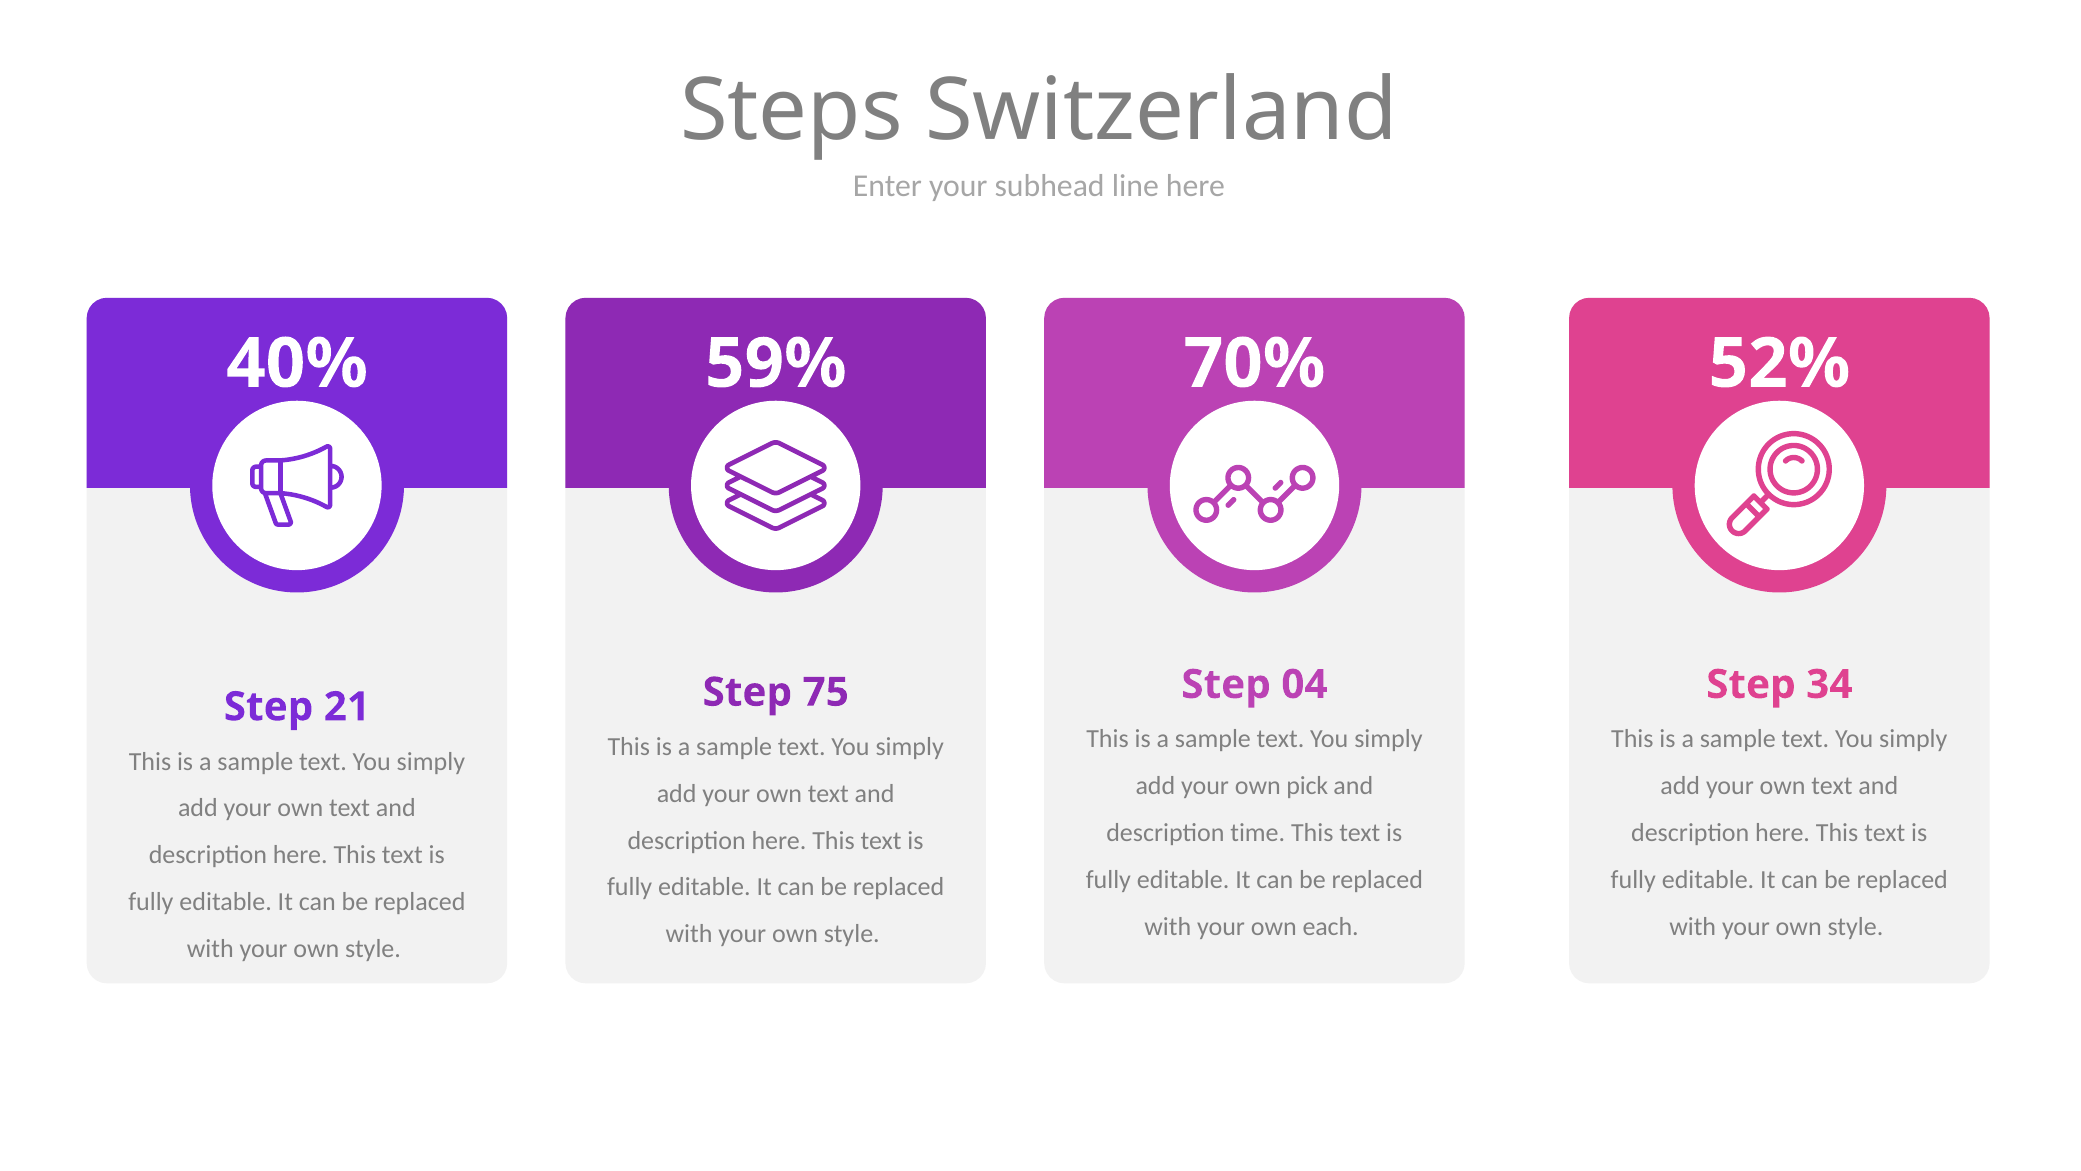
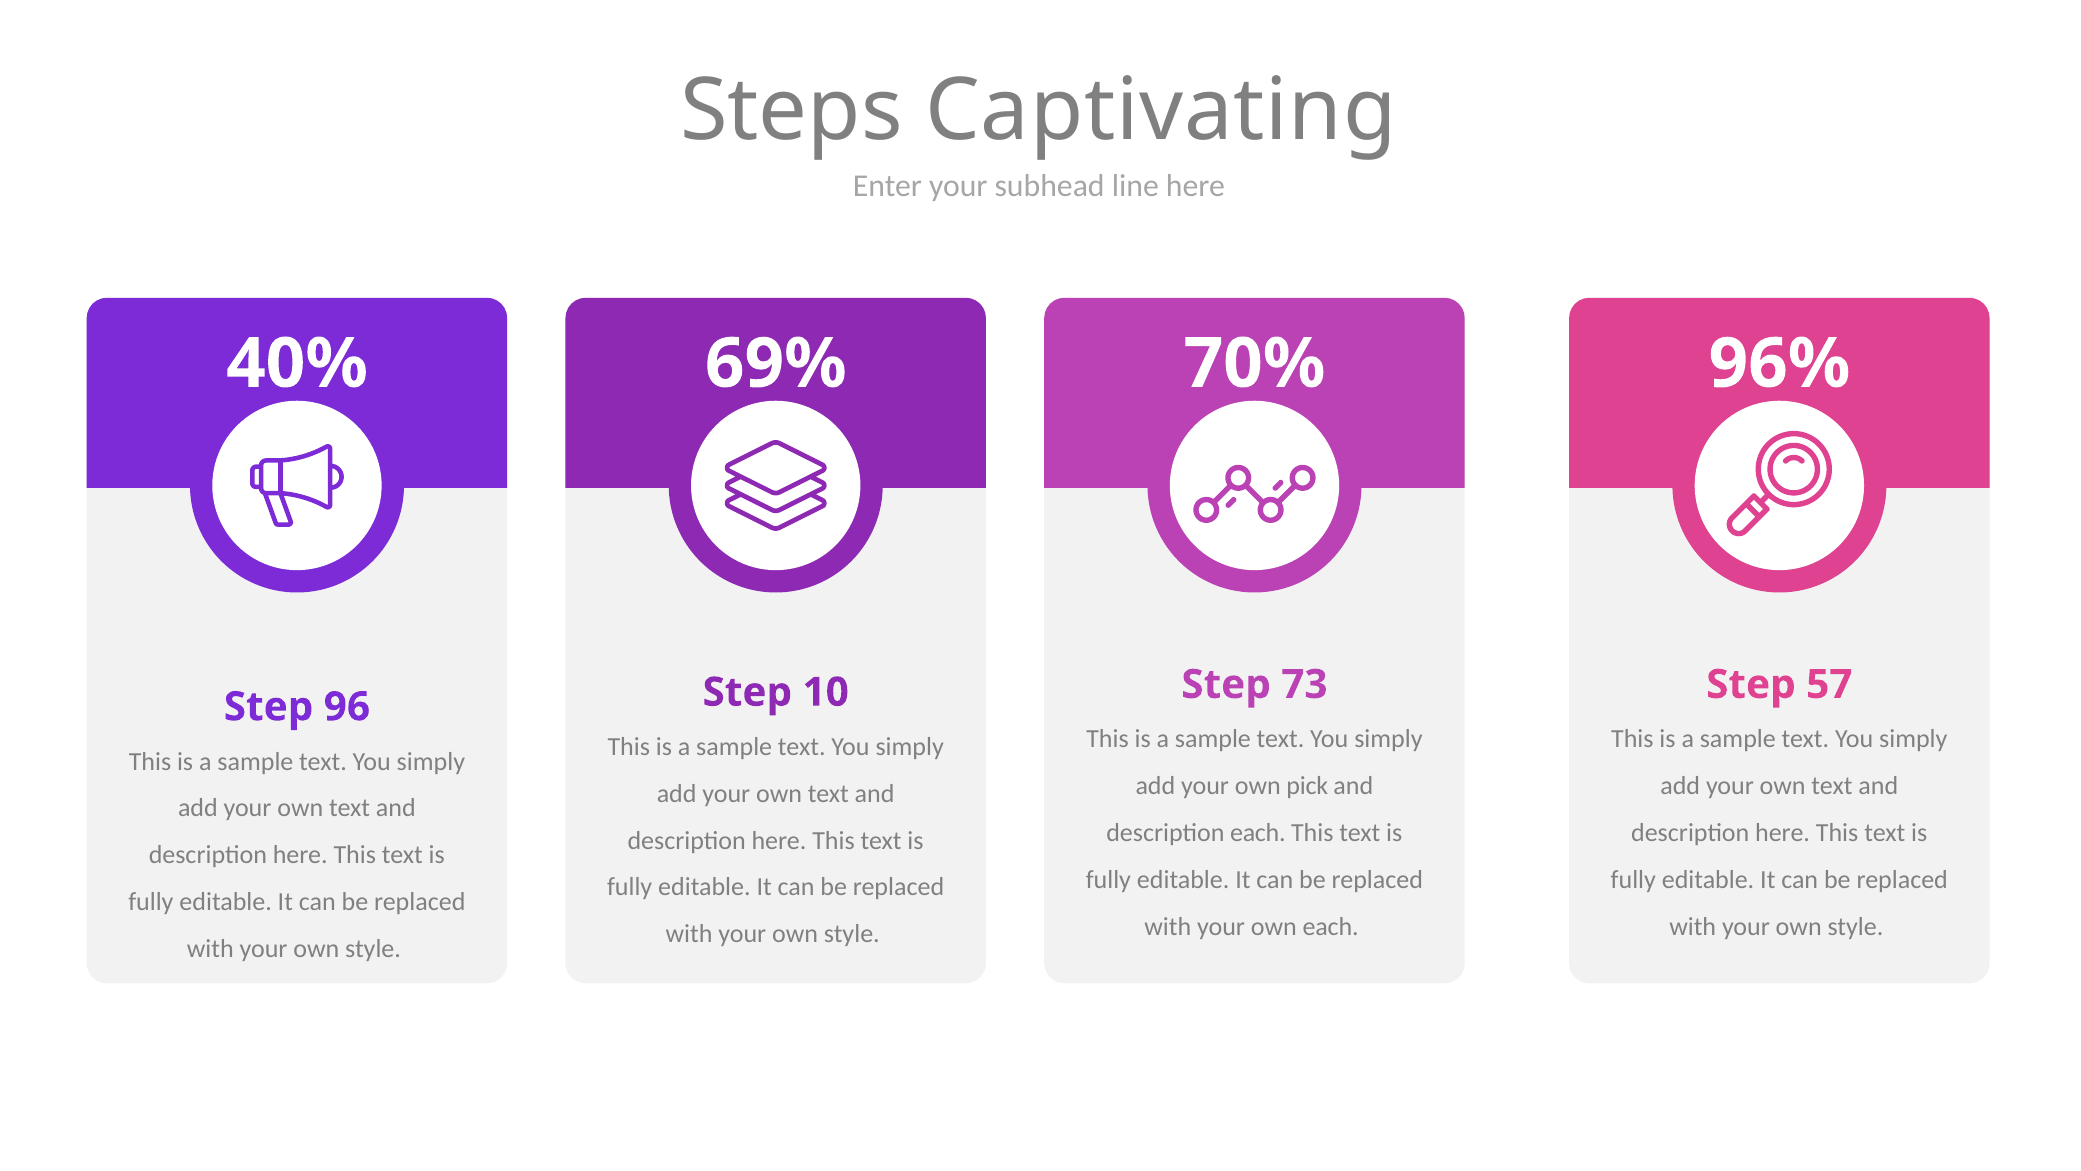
Switzerland: Switzerland -> Captivating (1161, 111)
59%: 59% -> 69% (776, 364)
52%: 52% -> 96% (1779, 364)
04: 04 -> 73 (1304, 684)
34: 34 -> 57 (1829, 684)
75: 75 -> 10 (826, 692)
21: 21 -> 96 (347, 707)
description time: time -> each (1258, 833)
